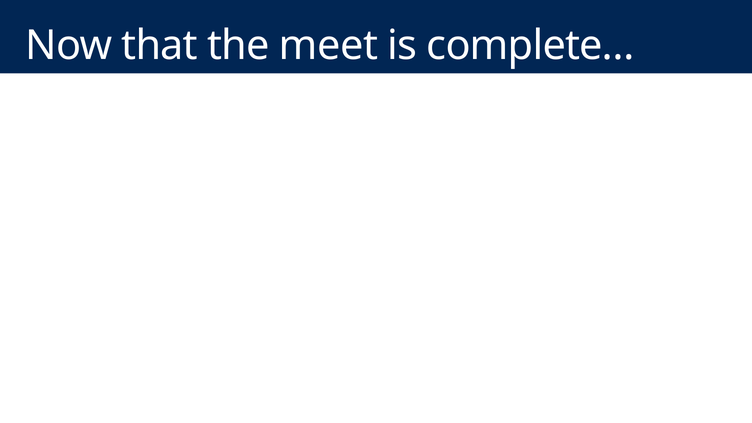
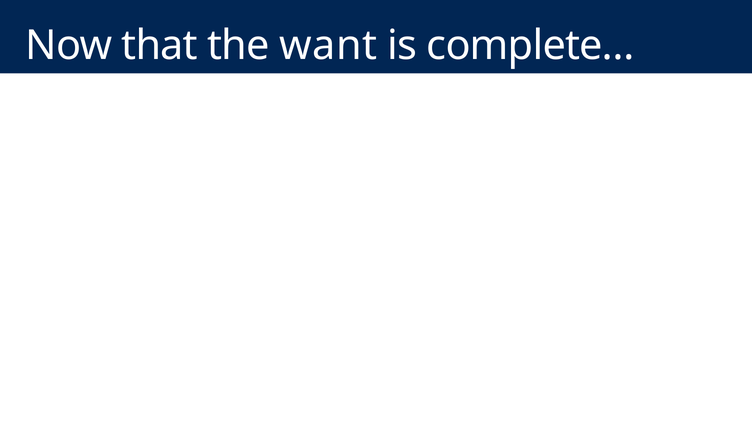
meet: meet -> want (328, 46)
